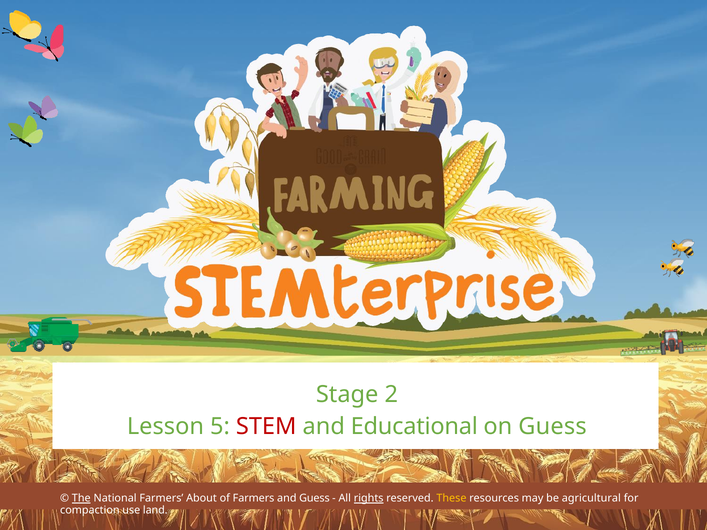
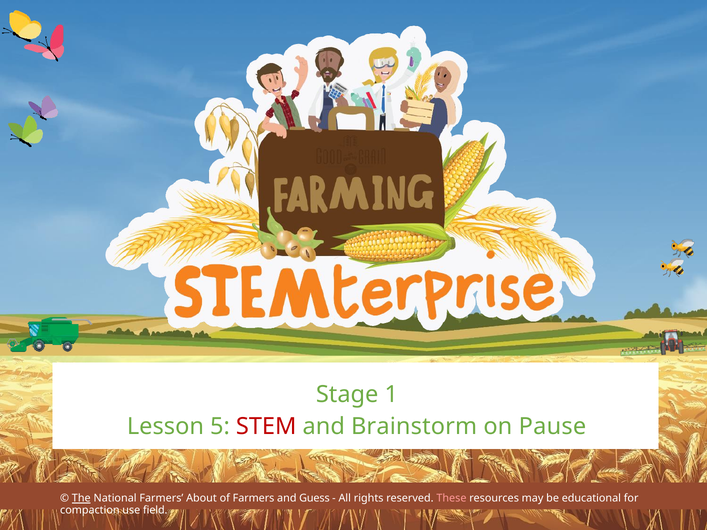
2: 2 -> 1 (391, 395)
Educational: Educational -> Brainstorm (414, 427)
on Guess: Guess -> Pause (552, 427)
rights underline: present -> none (369, 499)
These colour: yellow -> pink (451, 499)
agricultural: agricultural -> educational (591, 499)
land: land -> field (155, 510)
